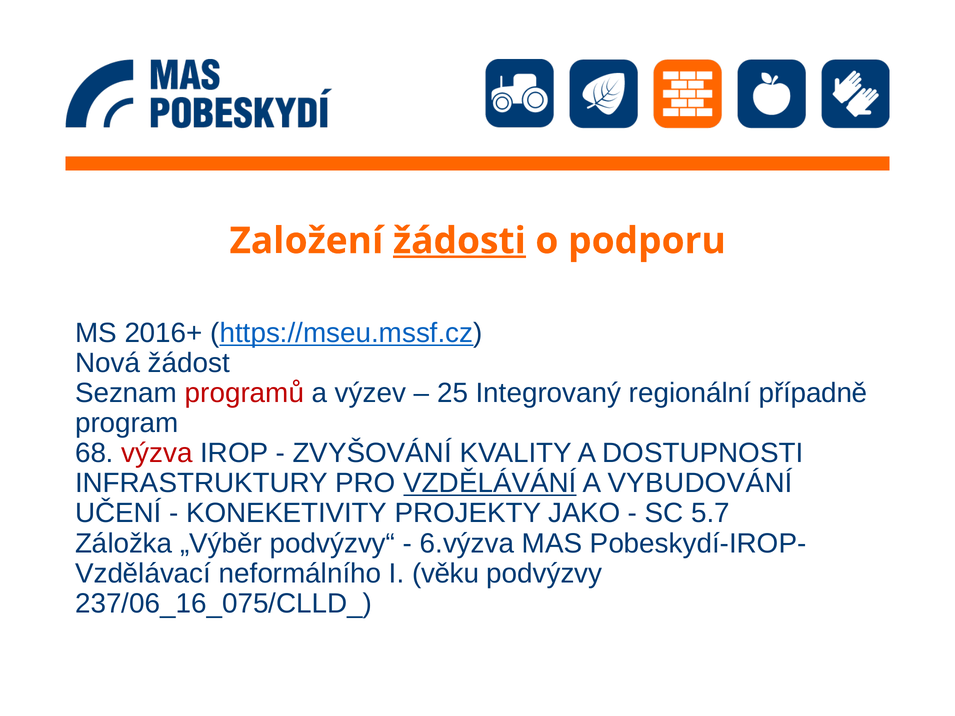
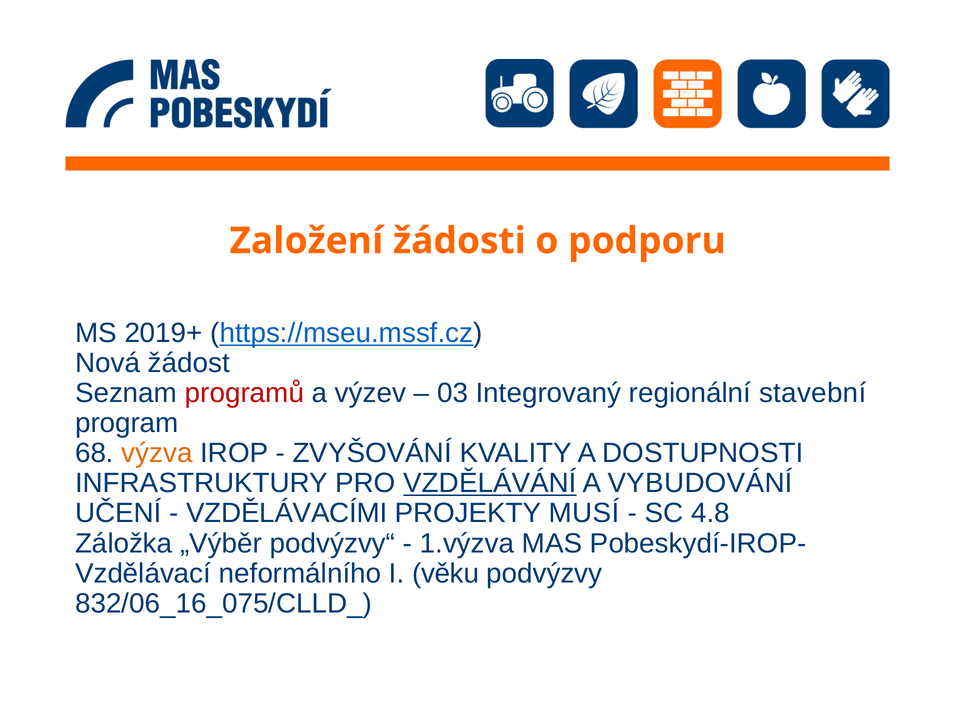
žádosti underline: present -> none (459, 241)
2016+: 2016+ -> 2019+ (164, 333)
25: 25 -> 03 (453, 393)
případně: případně -> stavební (813, 393)
výzva colour: red -> orange (157, 453)
KONEKETIVITY: KONEKETIVITY -> VZDĚLÁVACÍMI (287, 513)
JAKO: JAKO -> MUSÍ (584, 513)
5.7: 5.7 -> 4.8 (710, 513)
6.výzva: 6.výzva -> 1.výzva (467, 544)
237/06_16_075/CLLD_: 237/06_16_075/CLLD_ -> 832/06_16_075/CLLD_ (224, 604)
